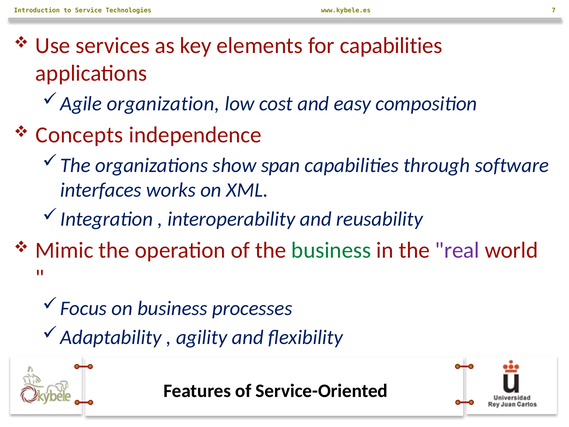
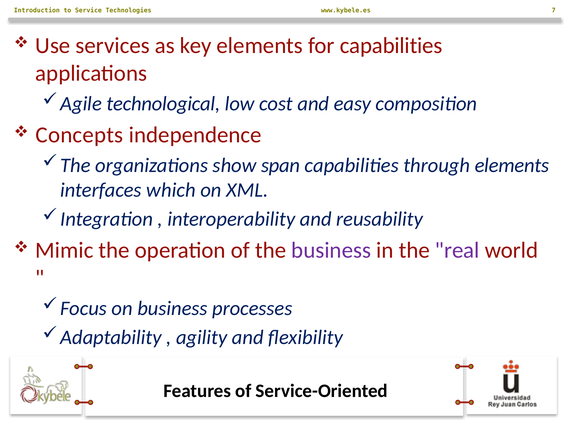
organization: organization -> technological (163, 104)
through software: software -> elements (512, 165)
works: works -> which (171, 190)
business colour: green -> purple (331, 250)
